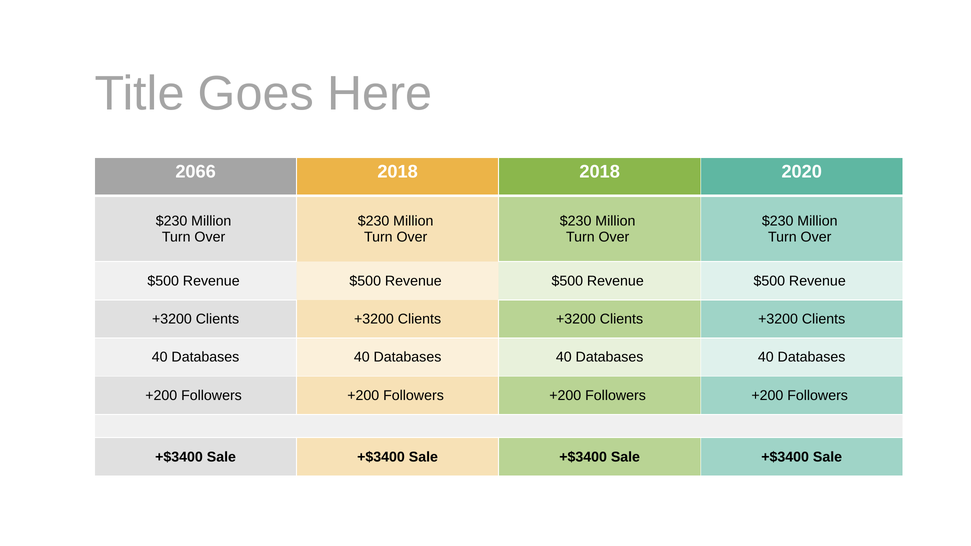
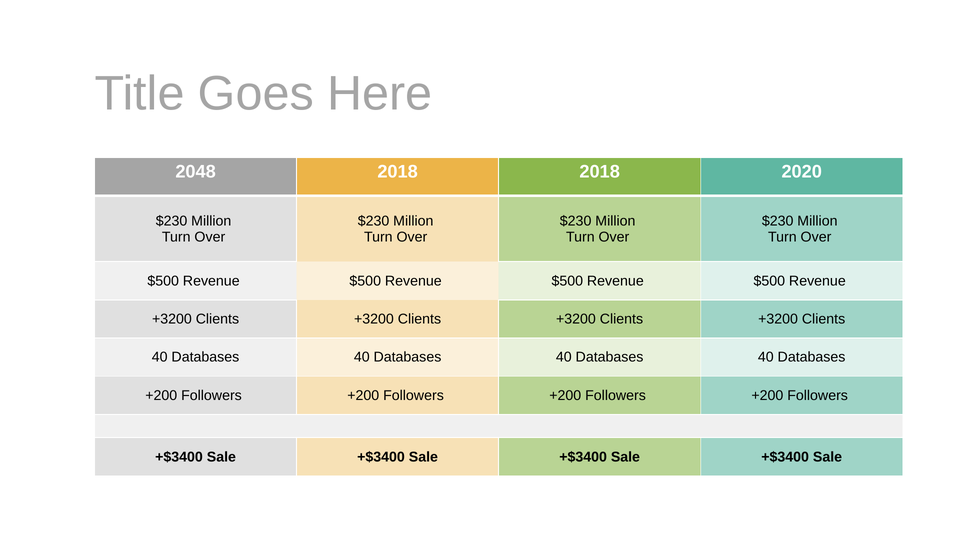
2066: 2066 -> 2048 (196, 172)
